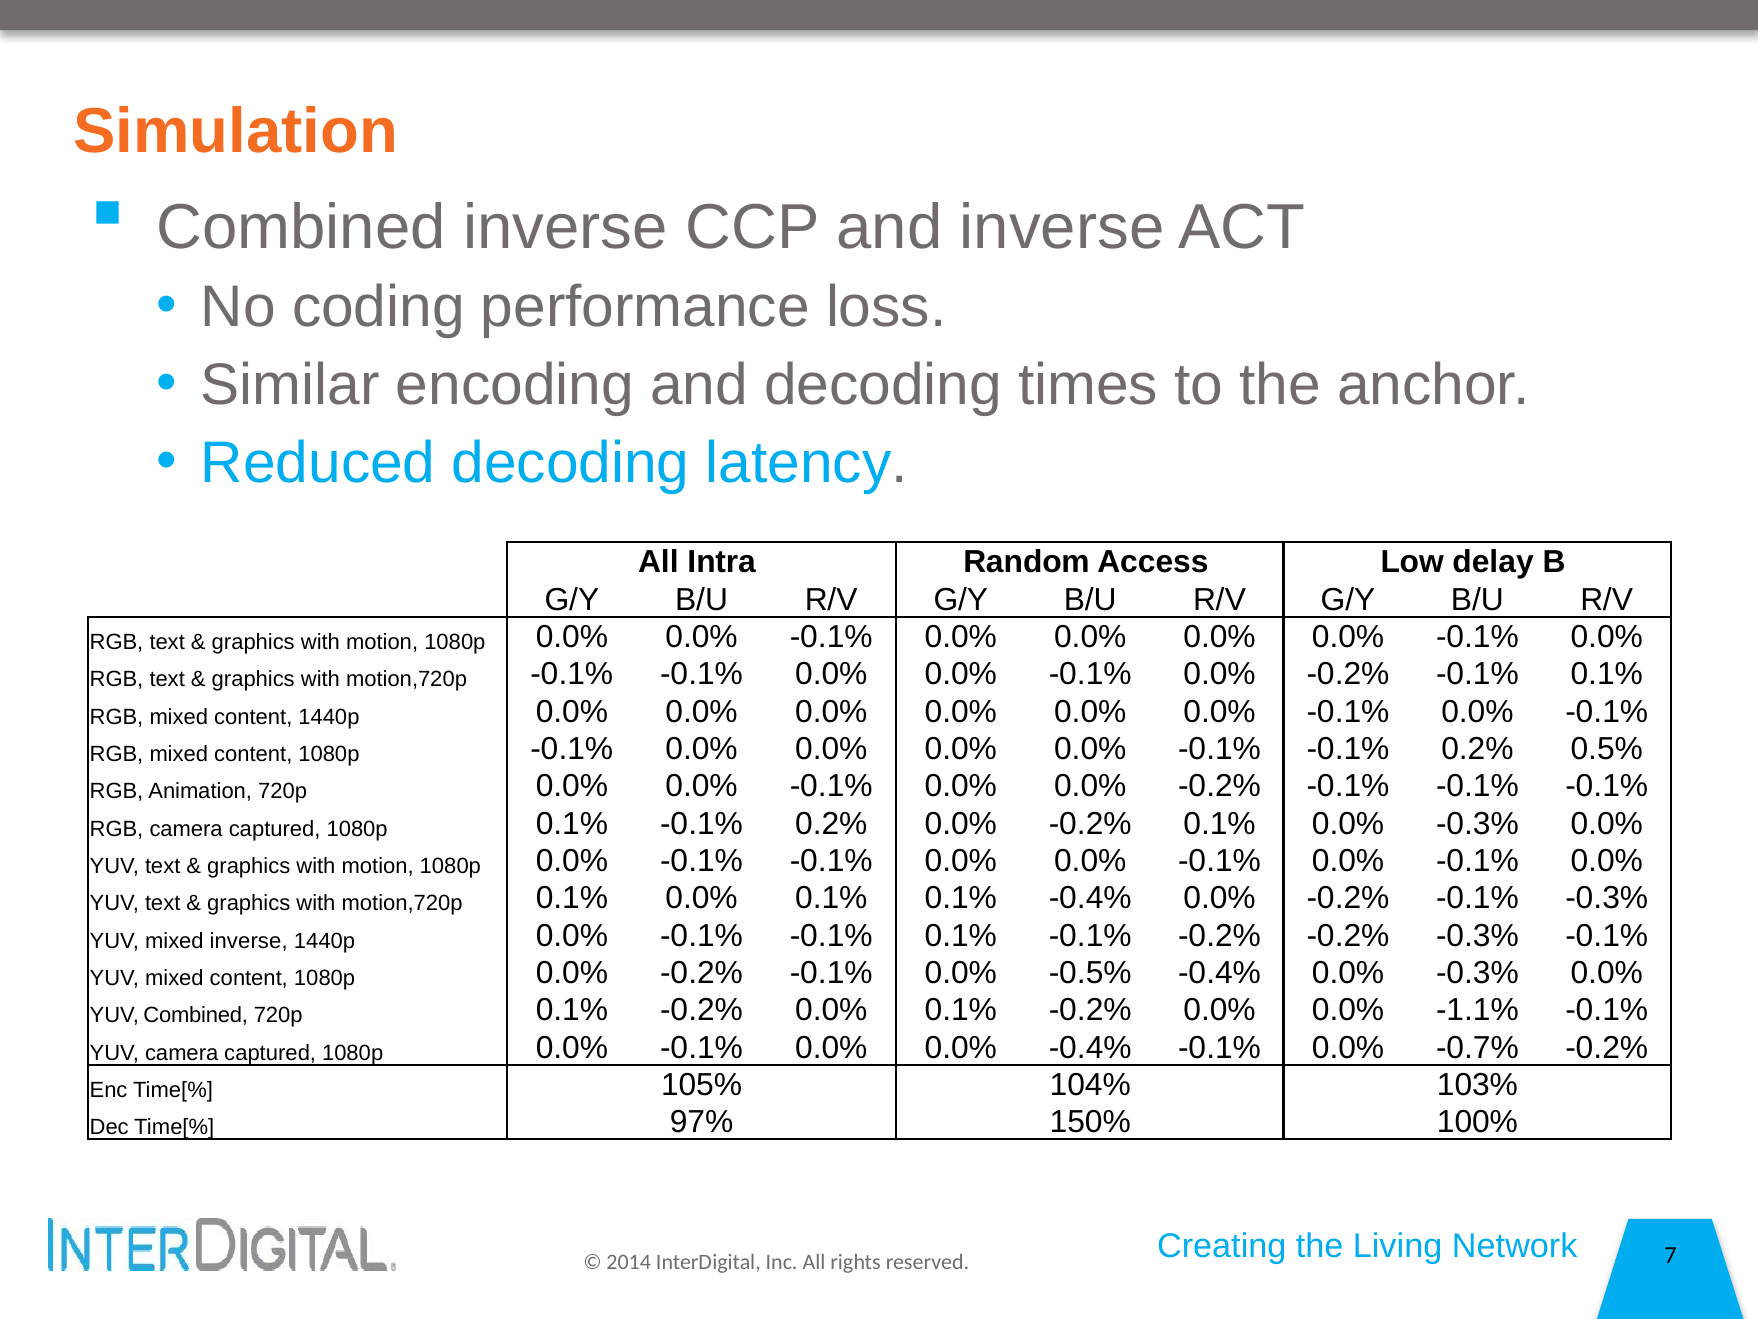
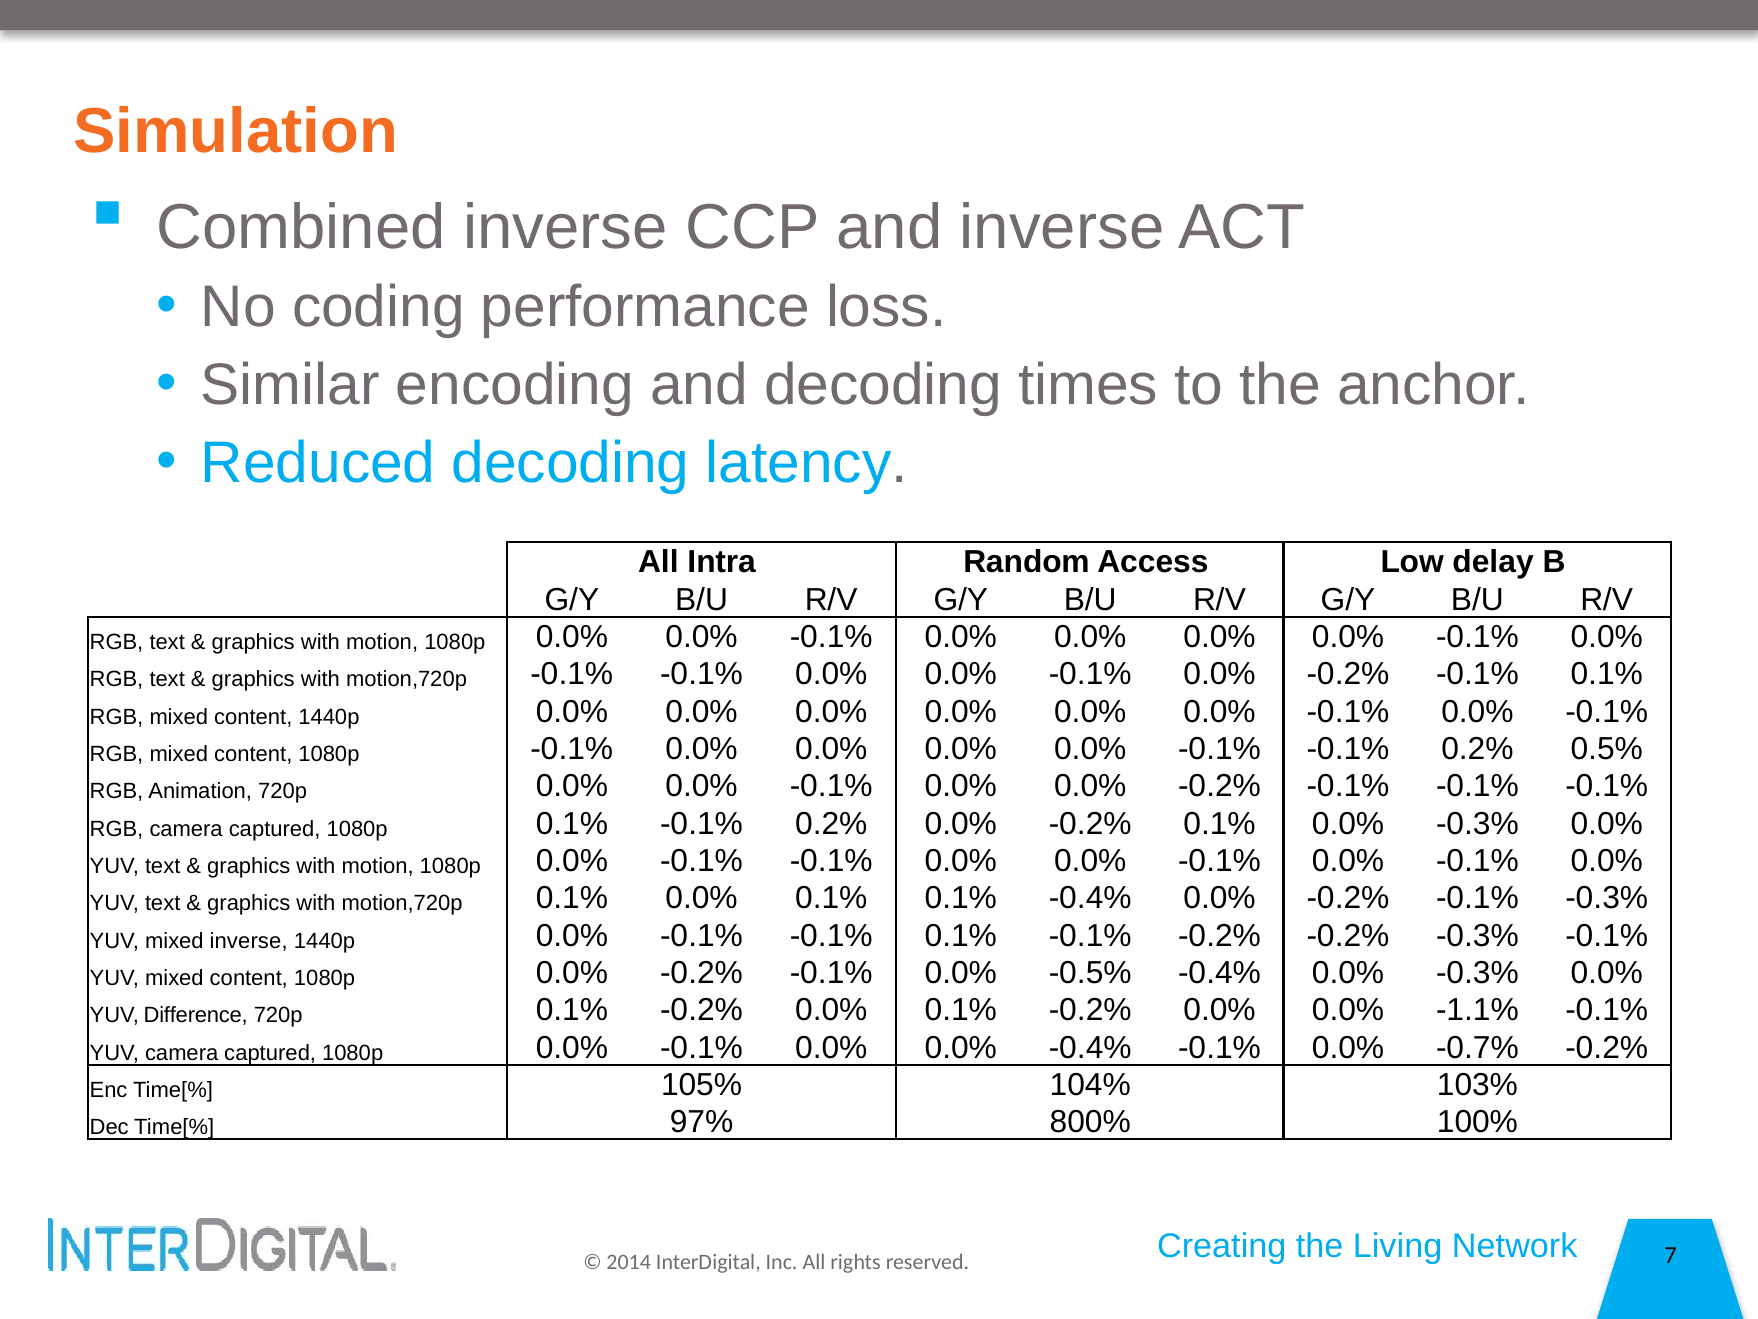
YUV Combined: Combined -> Difference (196, 1015)
150%: 150% -> 800% (1090, 1122)
